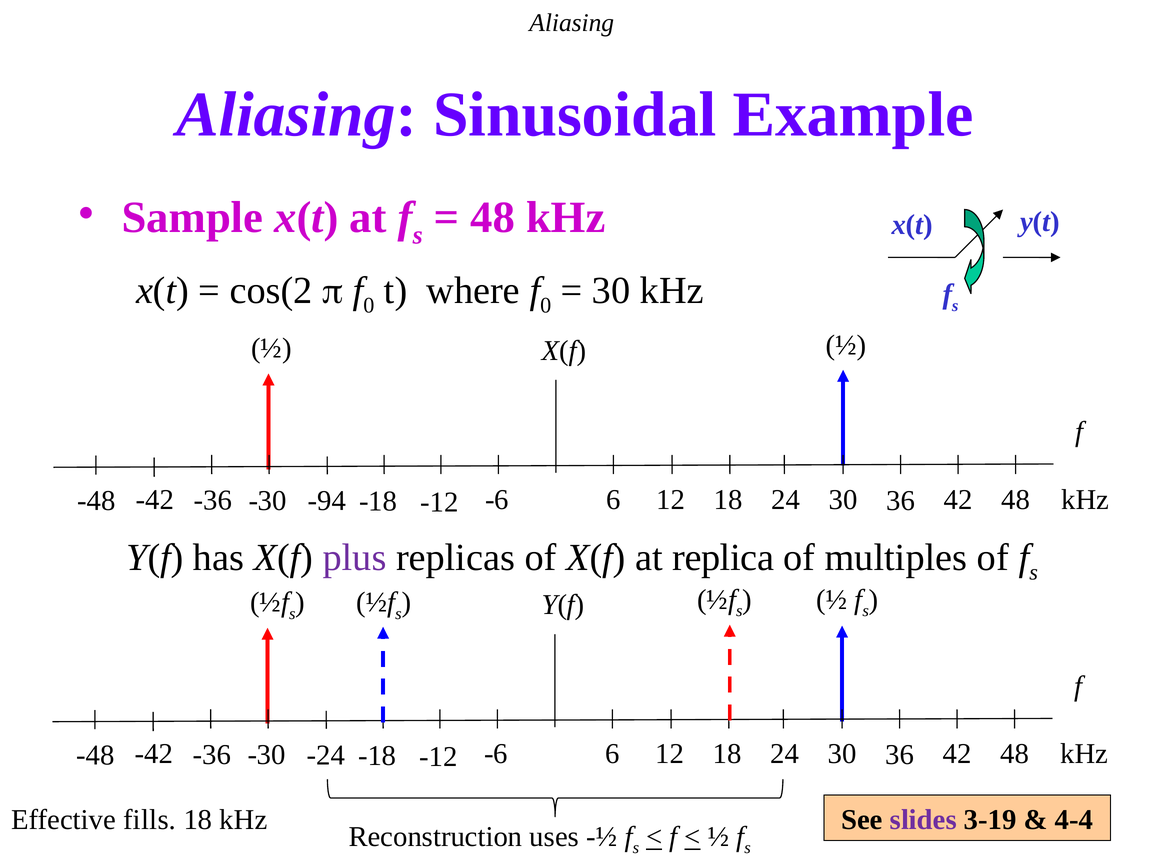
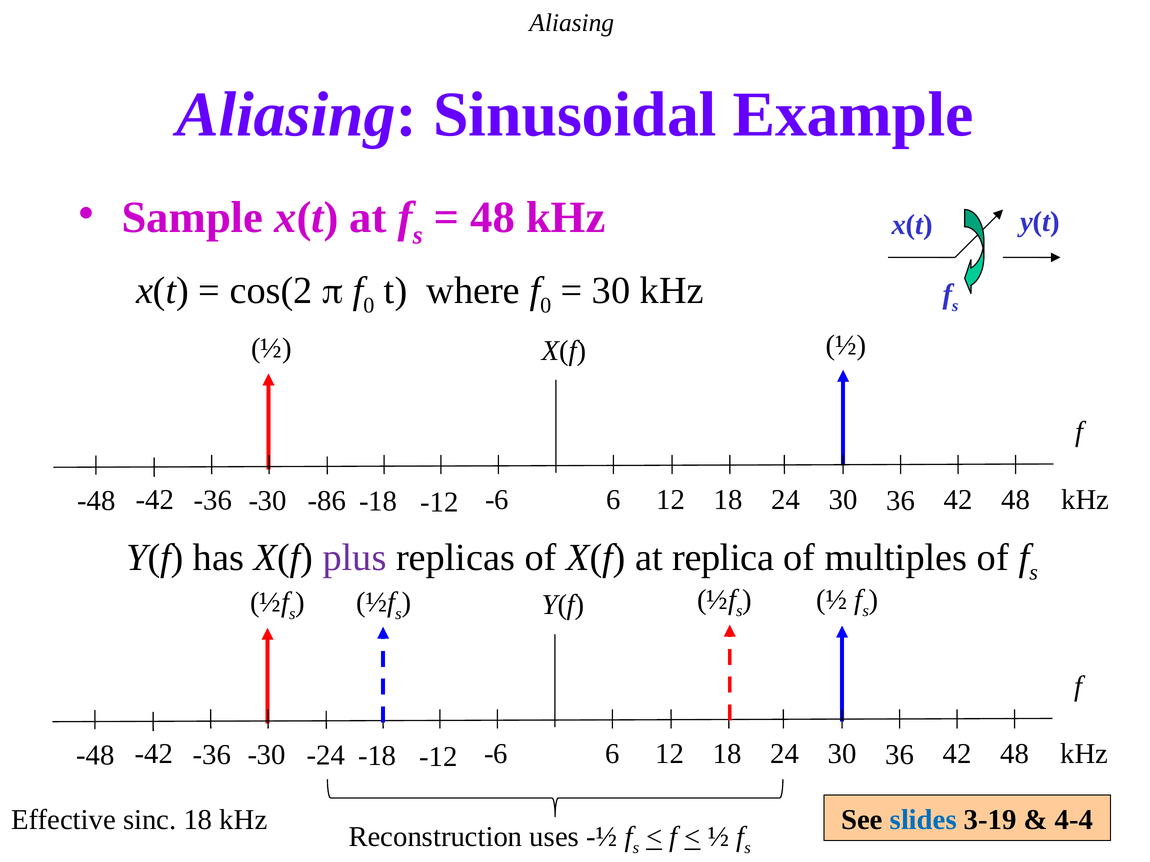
-94: -94 -> -86 (327, 501)
fills: fills -> sinc (150, 820)
slides colour: purple -> blue (923, 820)
